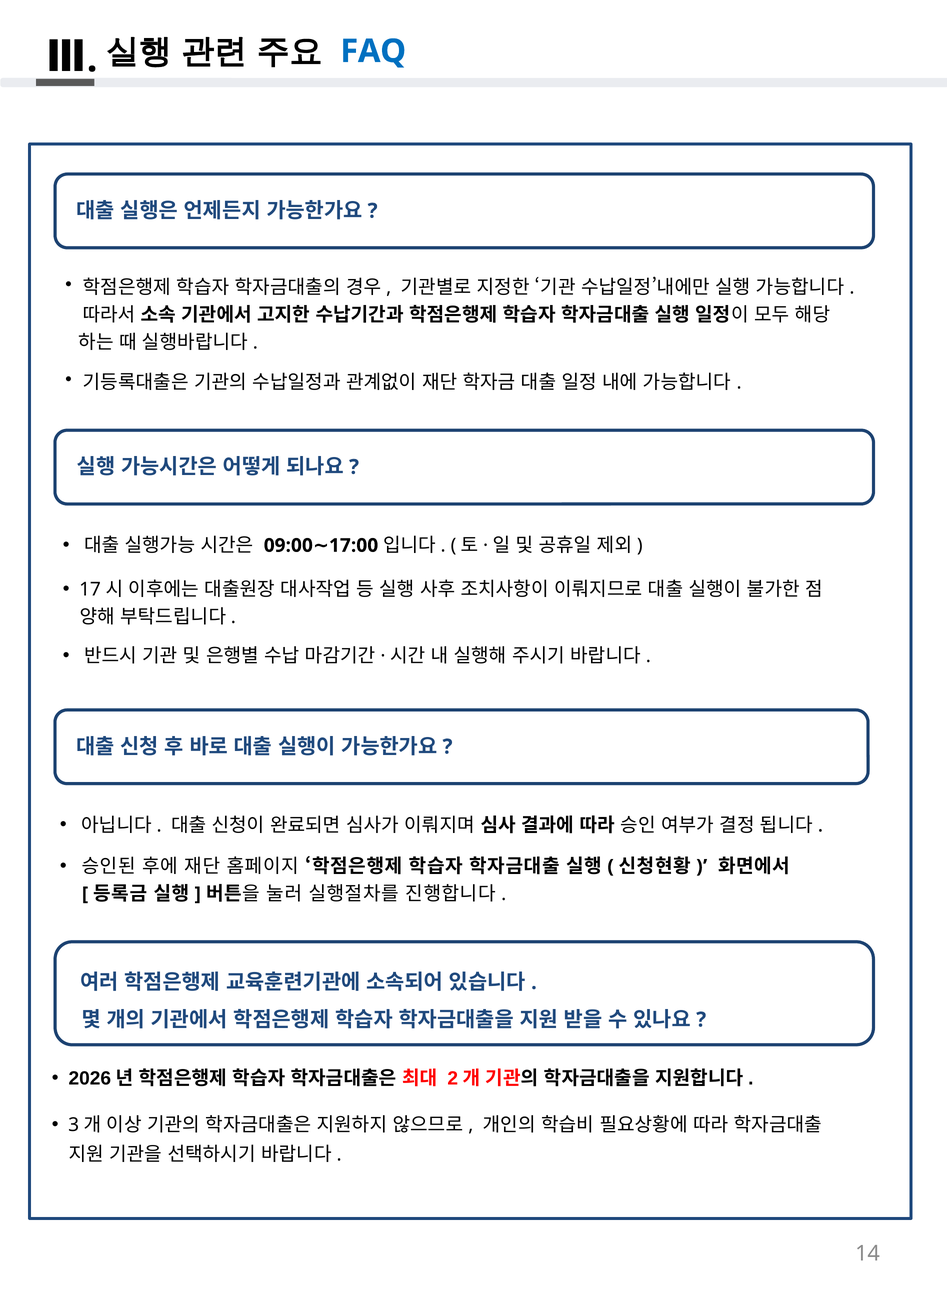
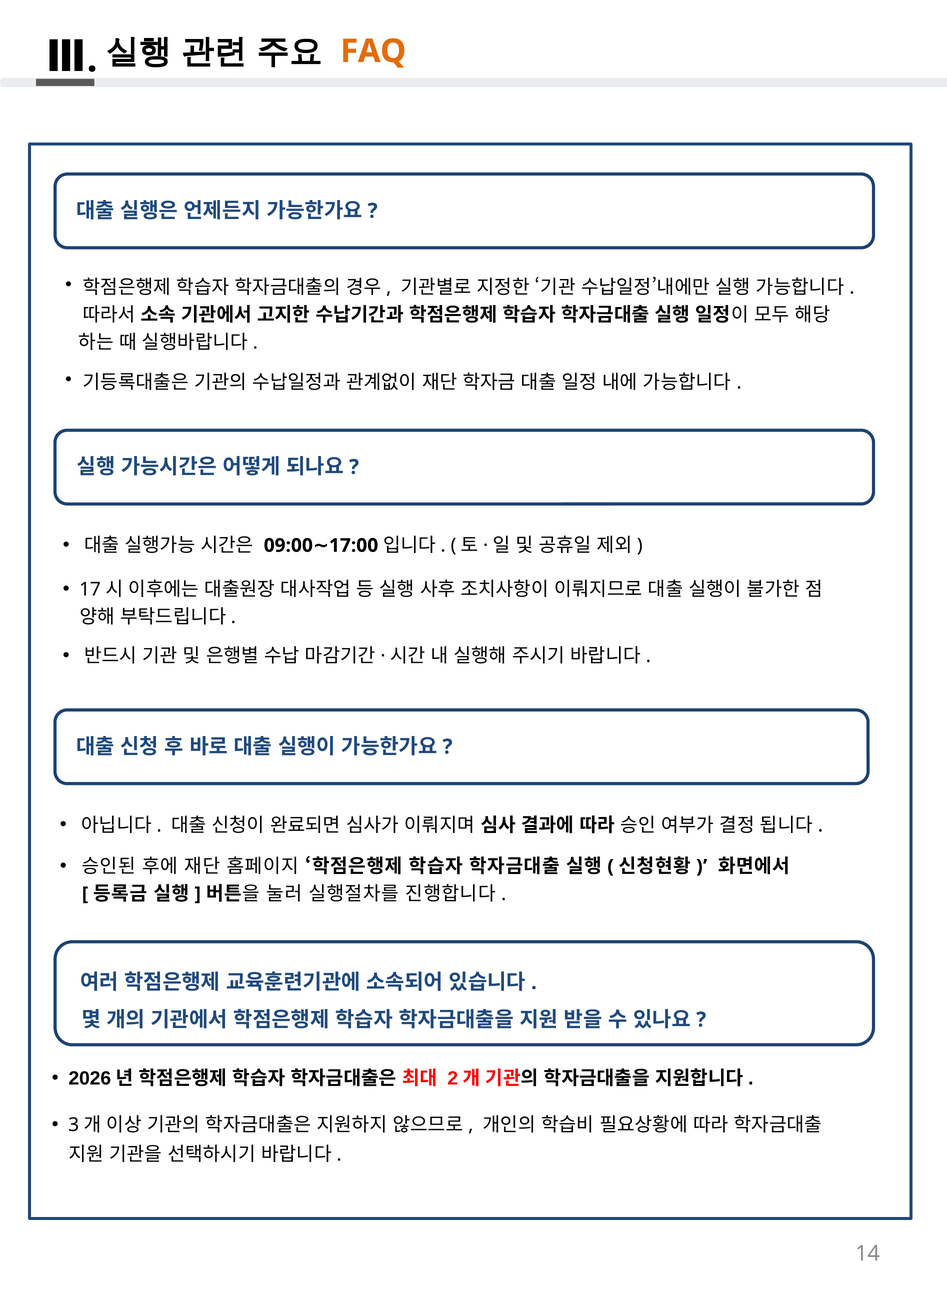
FAQ colour: blue -> orange (373, 51)
